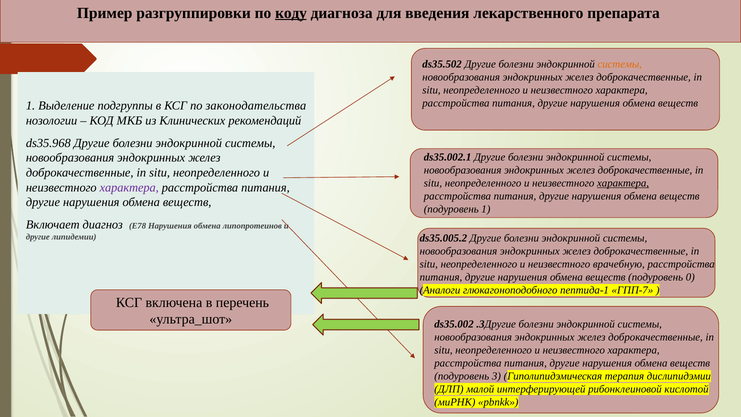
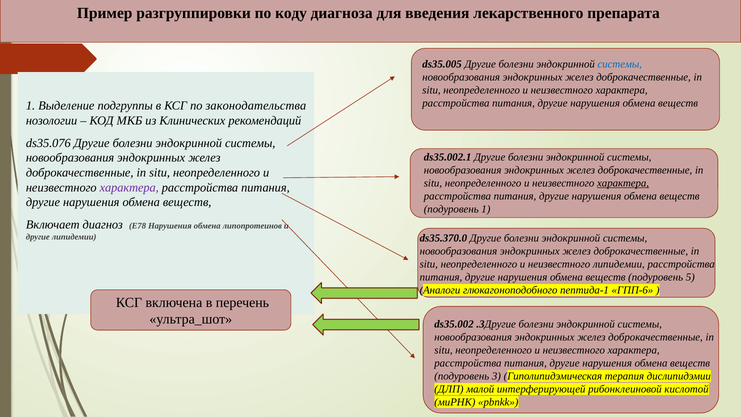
коду underline: present -> none (291, 13)
ds35.502: ds35.502 -> ds35.005 (442, 64)
системы colour: orange -> blue (620, 64)
ds35.968: ds35.968 -> ds35.076 (48, 143)
ds35.005.2: ds35.005.2 -> ds35.370.0 (443, 238)
неизвестного врачебную: врачебную -> липидемии (619, 264)
0: 0 -> 5 (690, 277)
ГПП-7: ГПП-7 -> ГПП-6 (632, 290)
